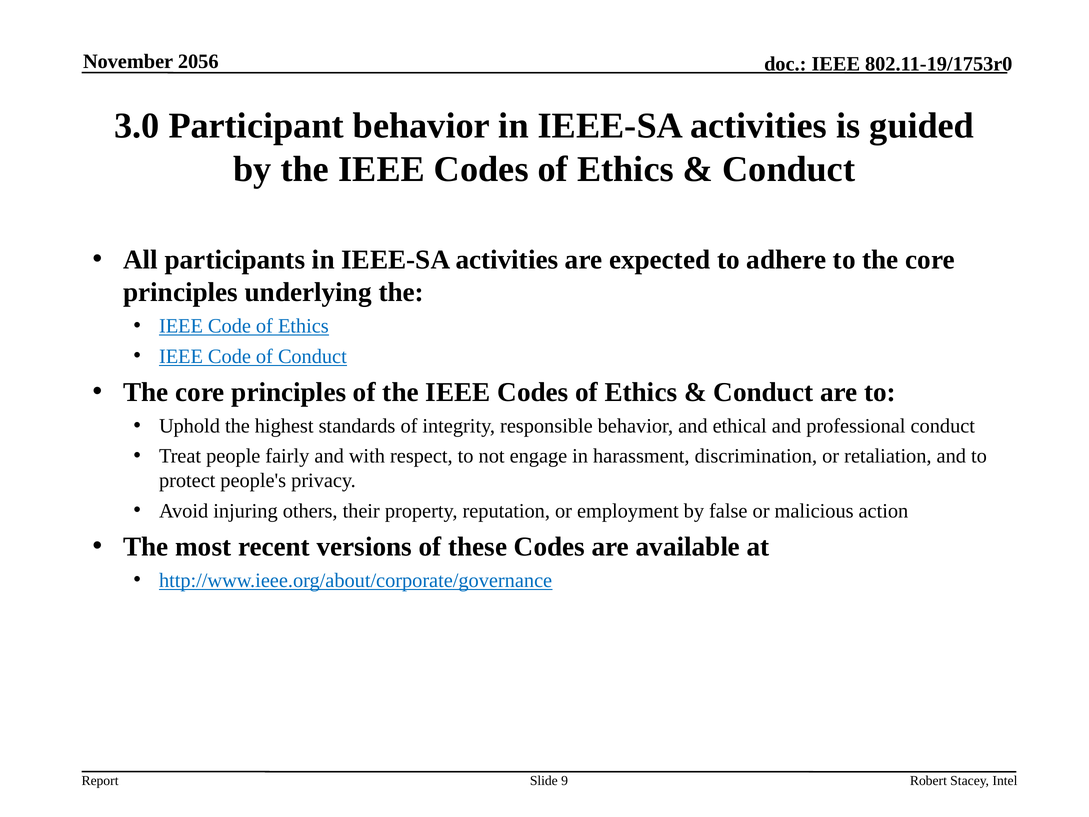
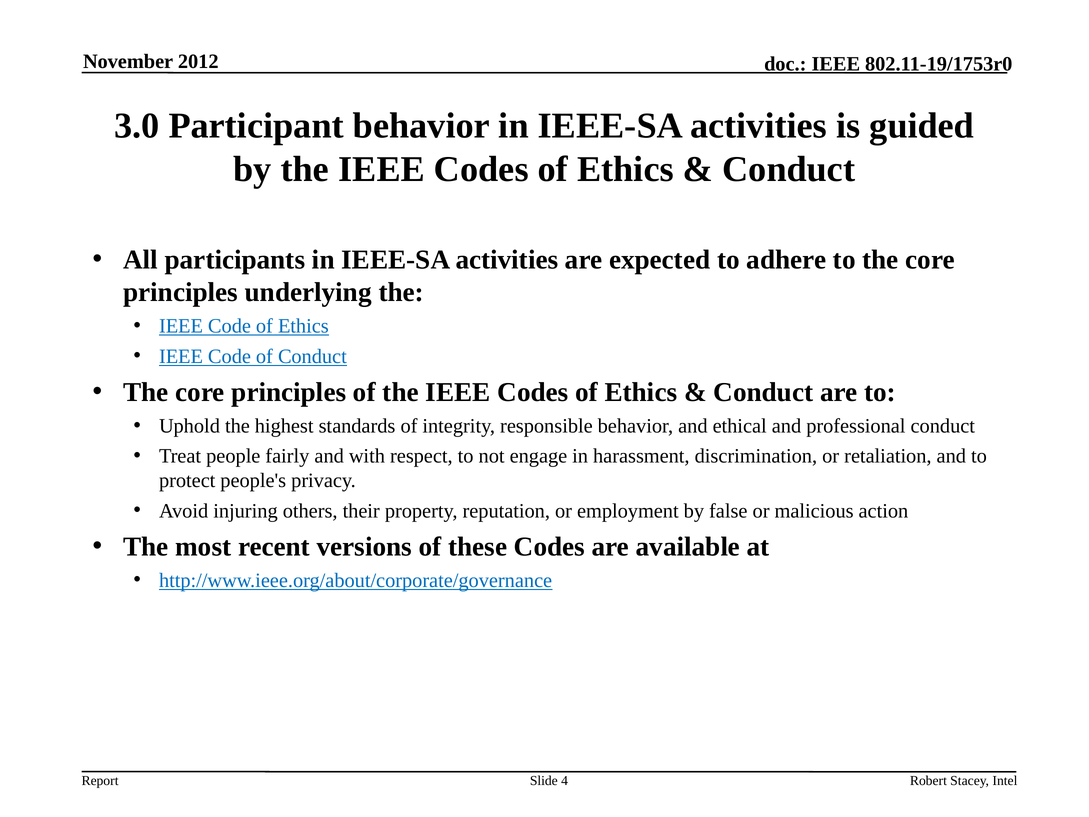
2056: 2056 -> 2012 (198, 61)
9: 9 -> 4 (565, 780)
